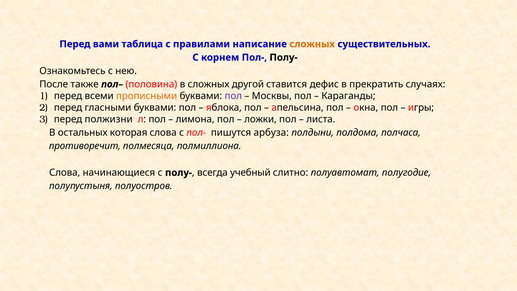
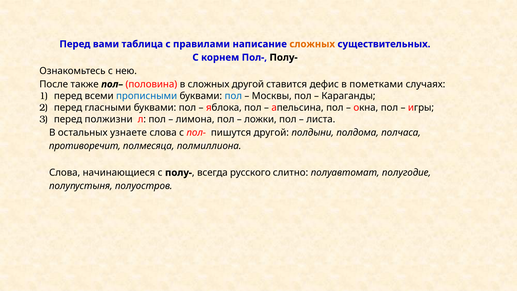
прекратить: прекратить -> пометками (376, 84)
прописными colour: orange -> blue (147, 96)
пол colour: purple -> blue (233, 96)
которая: которая -> узнаете (129, 132)
пишутся арбуза: арбуза -> другой (271, 132)
учебный: учебный -> русского (250, 173)
